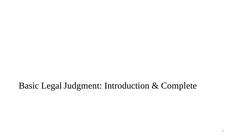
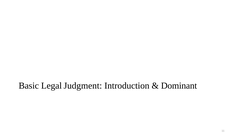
Complete: Complete -> Dominant (179, 86)
